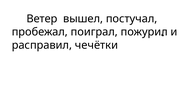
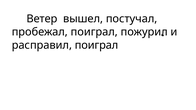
расправил чечётки: чечётки -> поиграл (97, 45)
